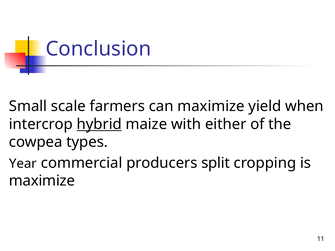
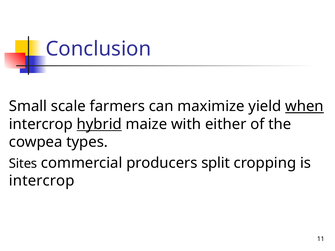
when underline: none -> present (304, 106)
Year: Year -> Sites (23, 164)
maximize: maximize -> intercrop (42, 181)
